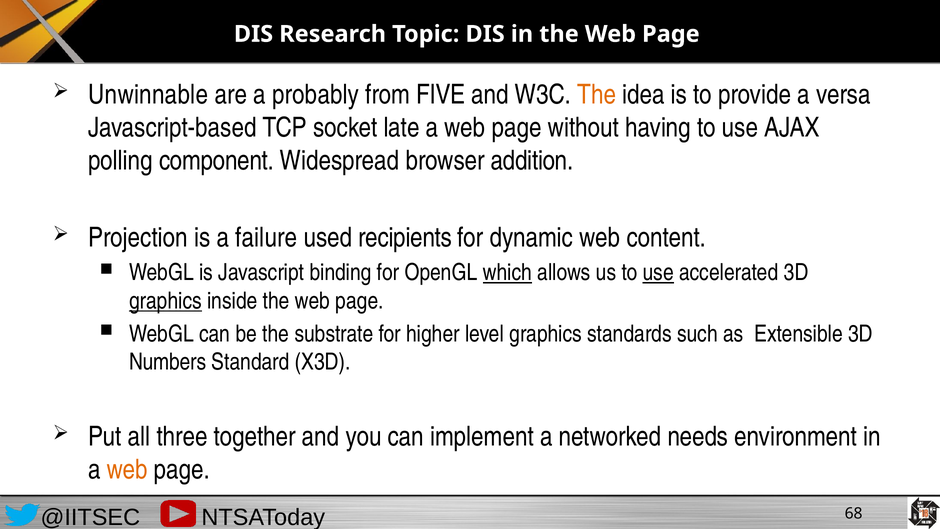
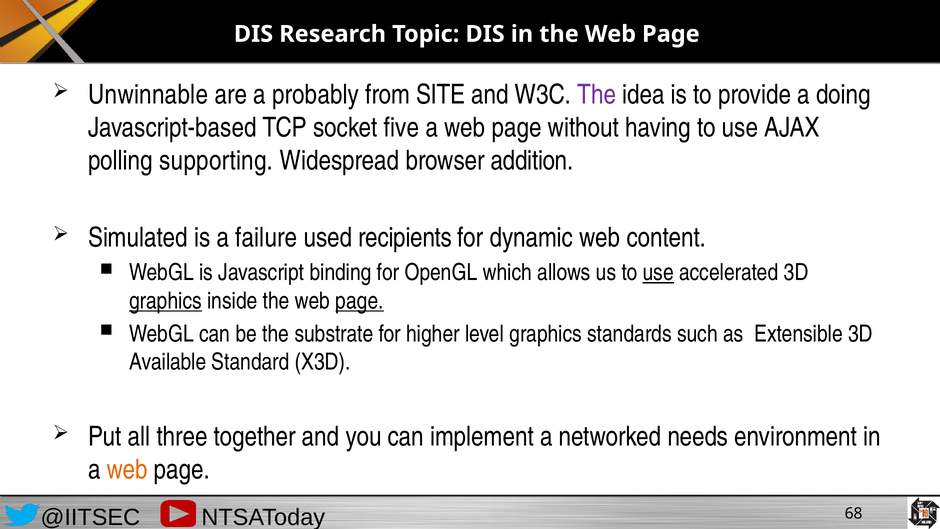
FIVE: FIVE -> SITE (441, 95)
The colour: orange -> purple (597, 95)
versa: versa -> doing (843, 95)
late: late -> five (401, 128)
component: component -> supporting (216, 161)
Projection: Projection -> Simulated (138, 238)
which underline: present -> none (507, 273)
page underline: none -> present (360, 301)
Numbers: Numbers -> Available (168, 362)
